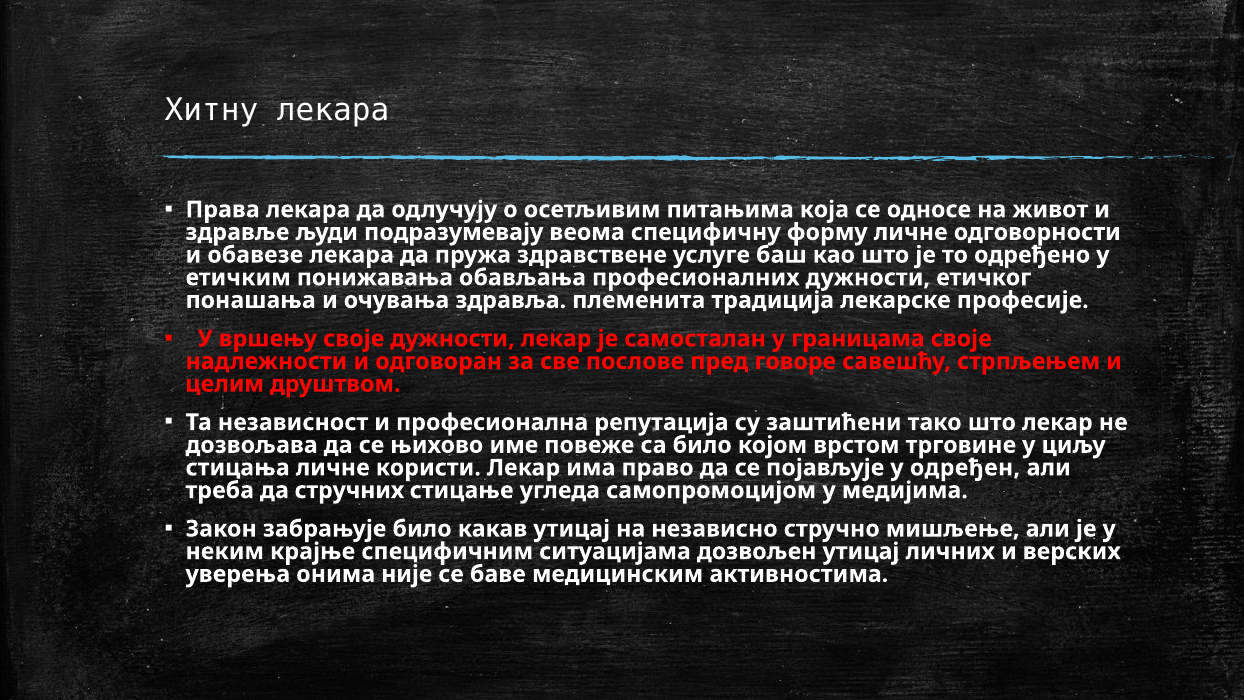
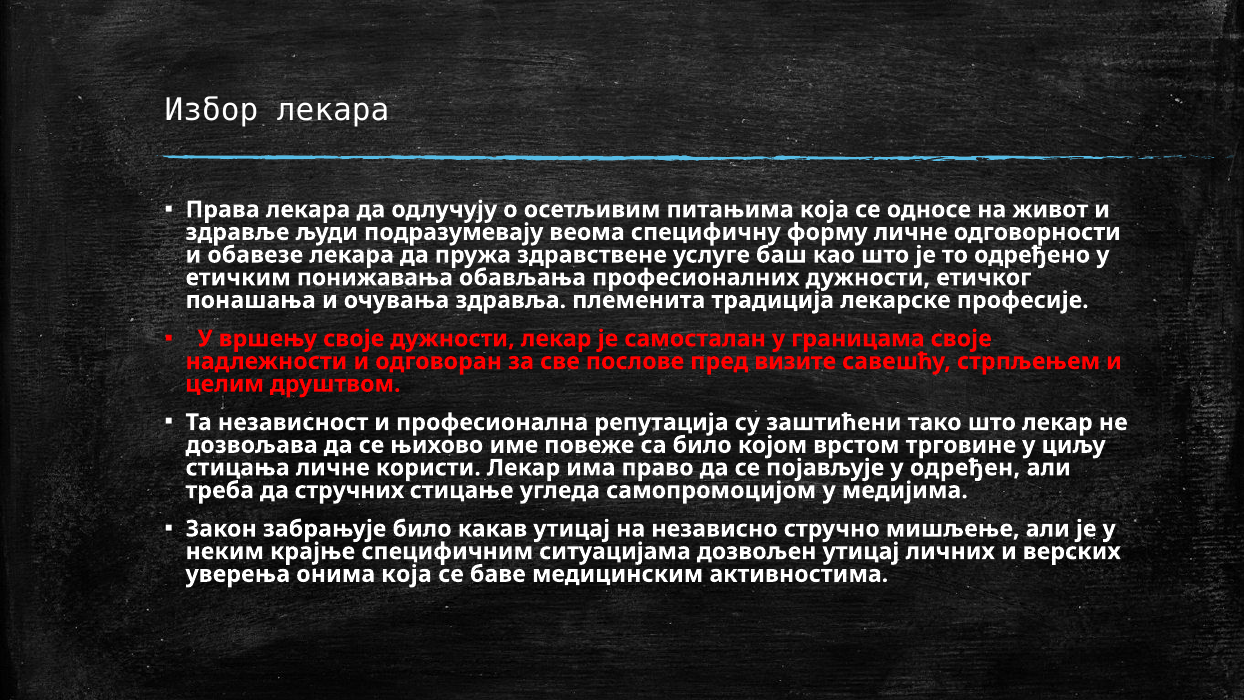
Хитну: Хитну -> Избор (211, 111)
говоре: говоре -> визите (795, 361)
онима није: није -> која (407, 574)
